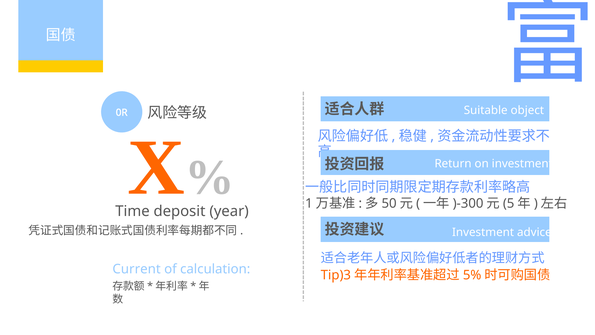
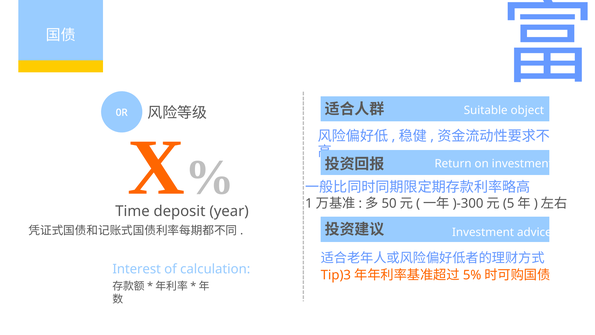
Current: Current -> Interest (137, 269)
